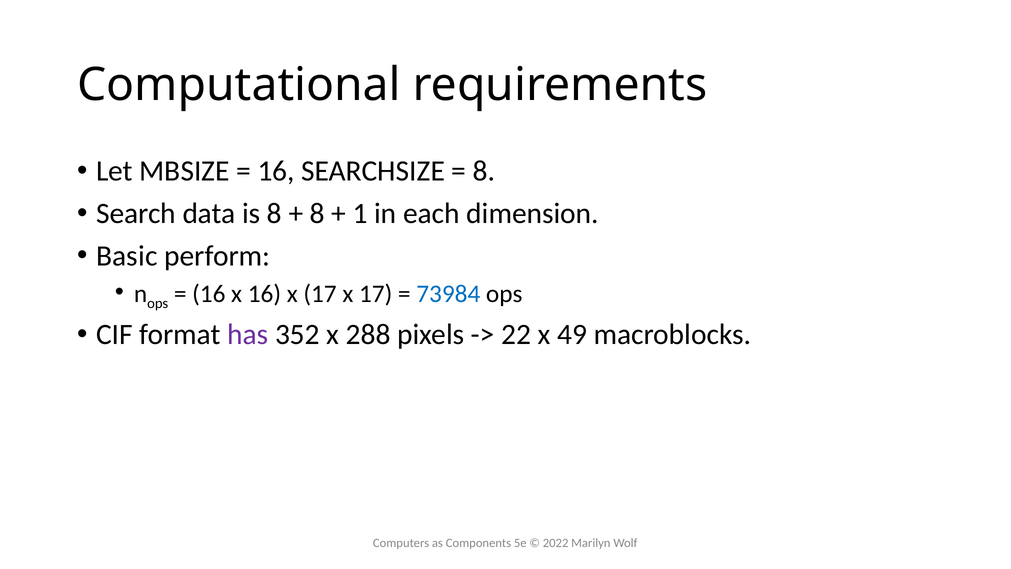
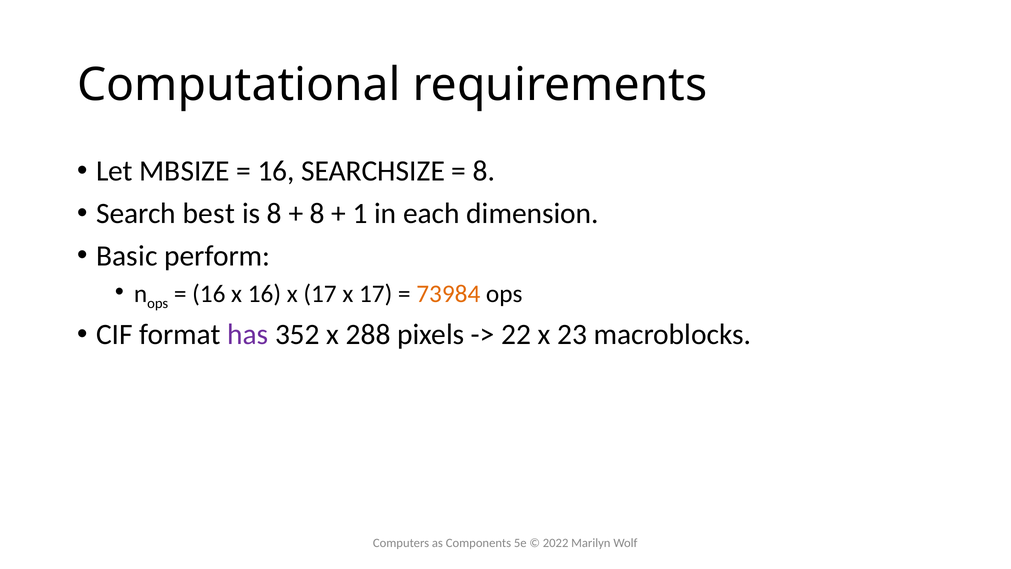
data: data -> best (209, 213)
73984 colour: blue -> orange (448, 294)
49: 49 -> 23 (572, 334)
